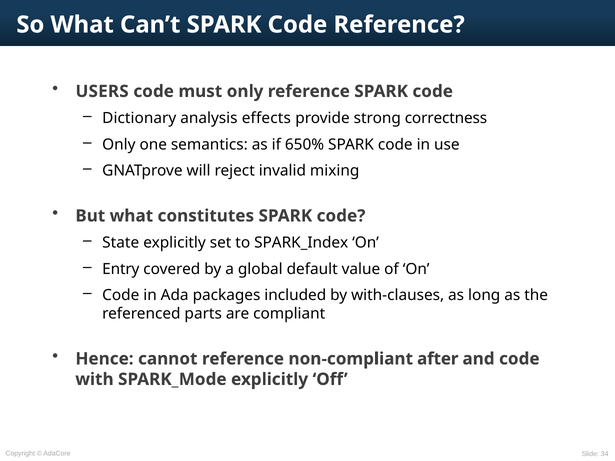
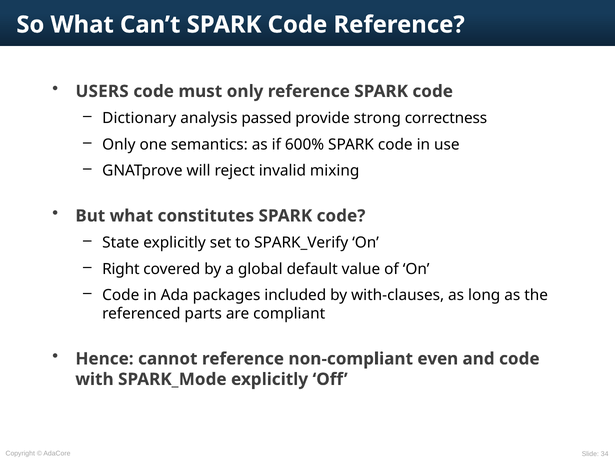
effects: effects -> passed (267, 118)
650%: 650% -> 600% (305, 145)
SPARK_Index: SPARK_Index -> SPARK_Verify (301, 243)
Entry: Entry -> Right (121, 269)
after: after -> even (438, 359)
